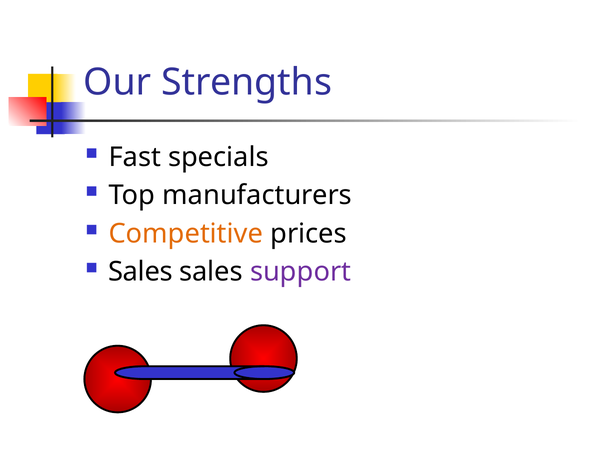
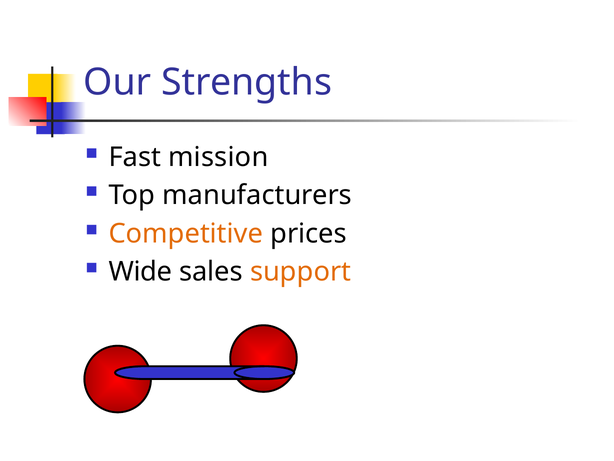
specials: specials -> mission (218, 157)
Sales: Sales -> Wide (140, 272)
support colour: purple -> orange (301, 272)
